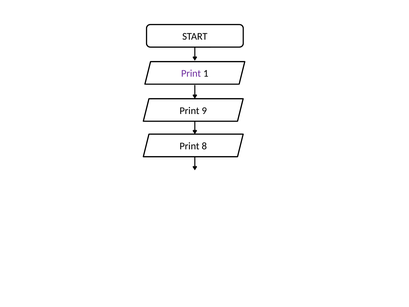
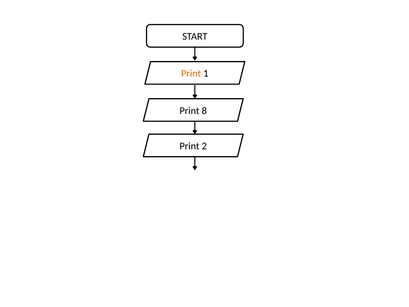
Print colour: purple -> orange (191, 74)
9: 9 -> 8 (204, 111)
8: 8 -> 2 (204, 146)
